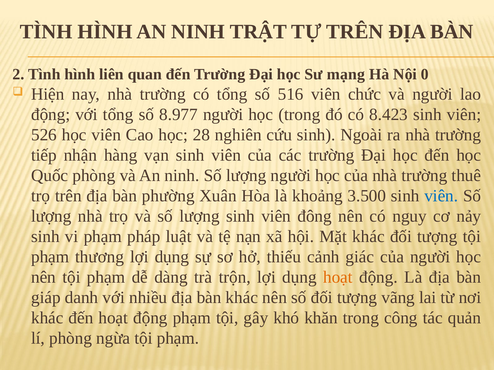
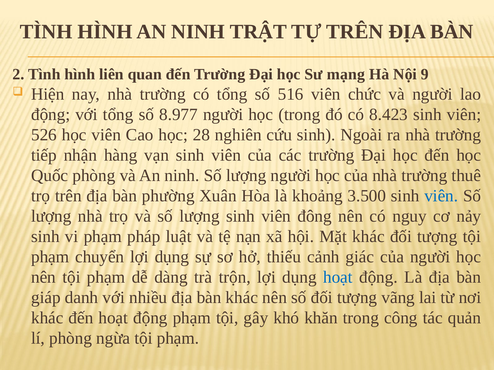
0: 0 -> 9 (425, 75)
thương: thương -> chuyển (100, 257)
hoạt colour: orange -> blue (338, 277)
